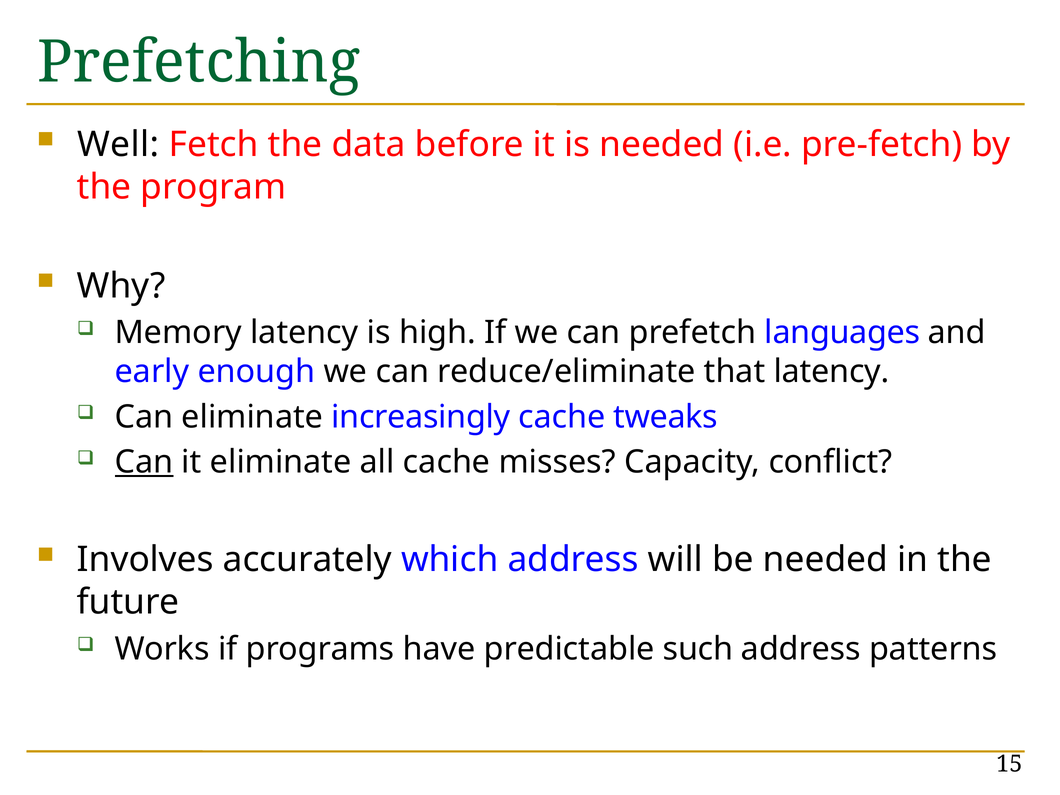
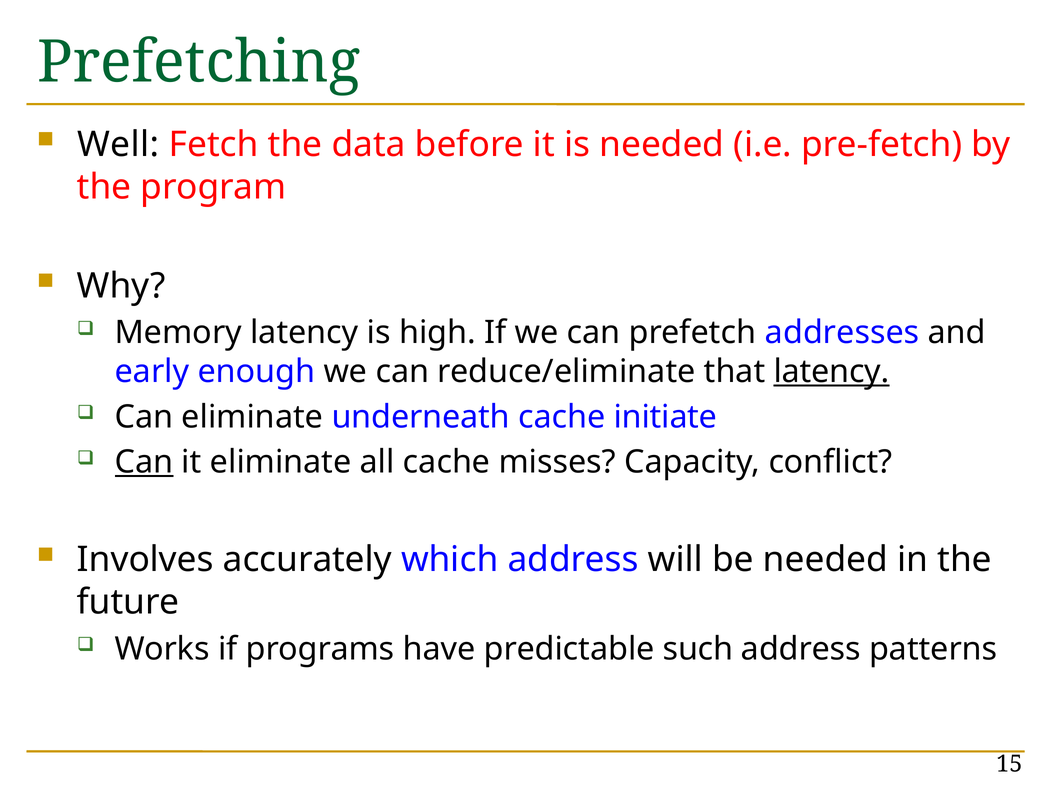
languages: languages -> addresses (842, 333)
latency underline: none -> present (832, 372)
increasingly: increasingly -> underneath (421, 417)
tweaks: tweaks -> initiate (665, 417)
